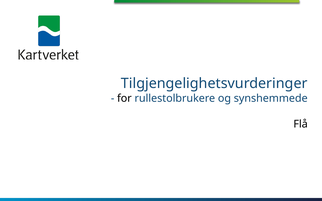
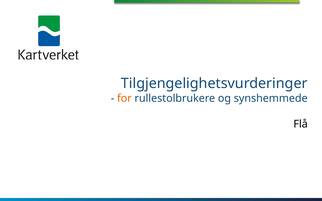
for colour: black -> orange (124, 98)
